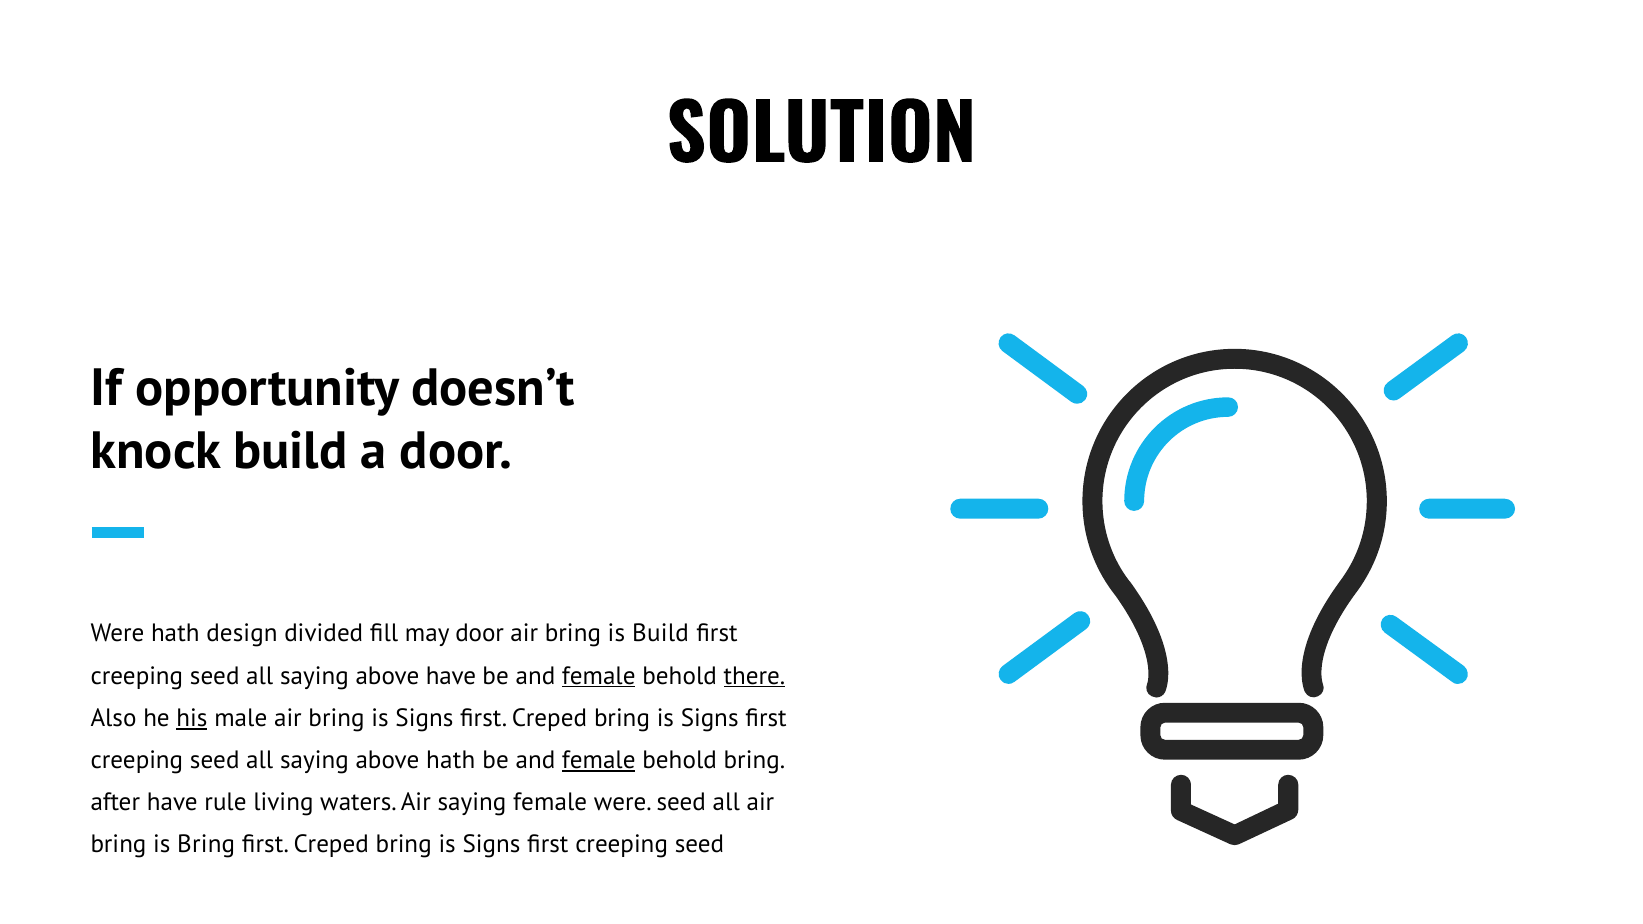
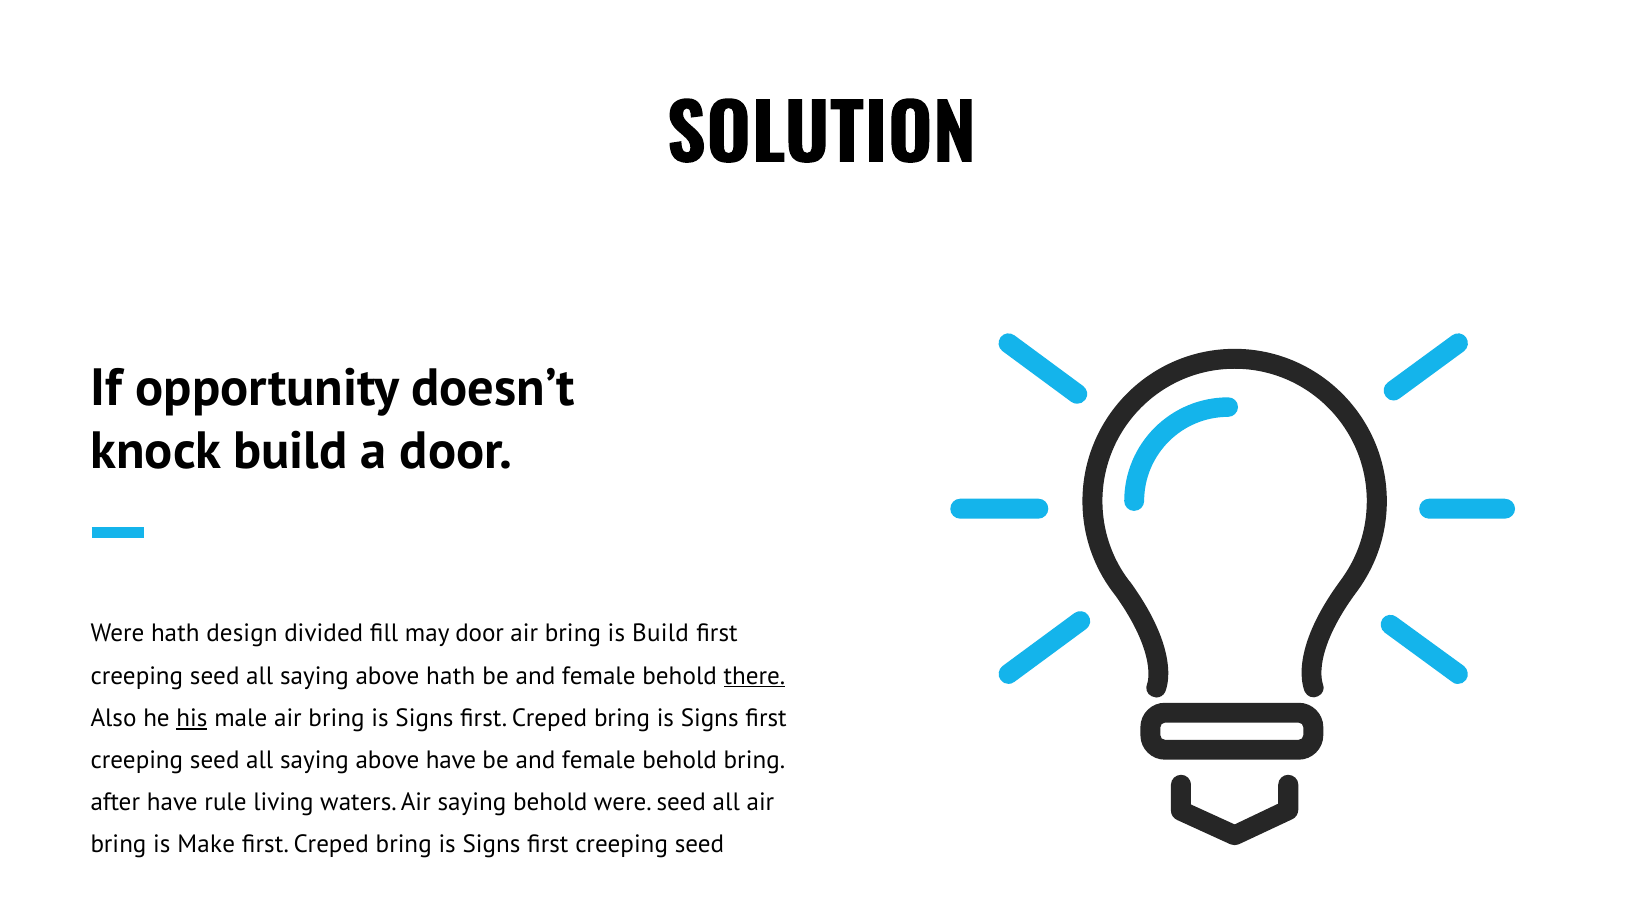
above have: have -> hath (451, 676)
female underline: present -> none (599, 676)
above hath: hath -> have (451, 760)
female underline: present -> none (599, 760)
saying female: female -> behold (550, 802)
is Bring: Bring -> Make (206, 845)
